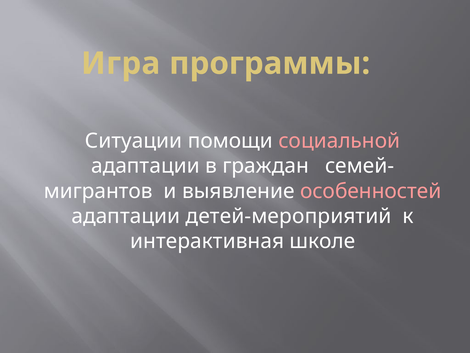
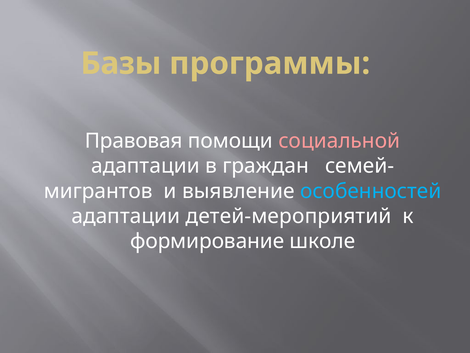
Игра: Игра -> Базы (121, 63)
Ситуации: Ситуации -> Правовая (134, 141)
особенностей colour: pink -> light blue (371, 191)
интерактивная: интерактивная -> формирование (207, 241)
